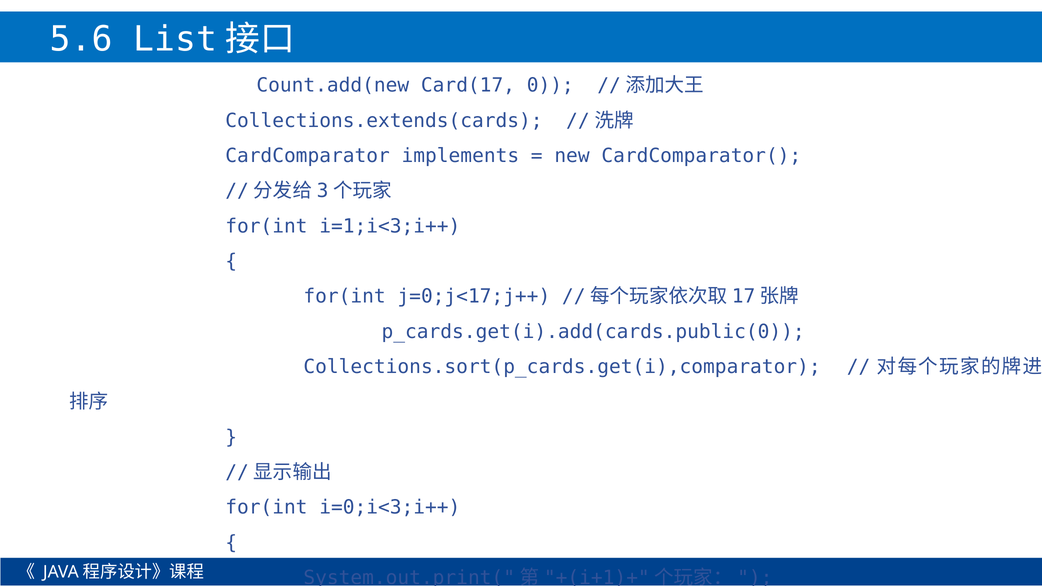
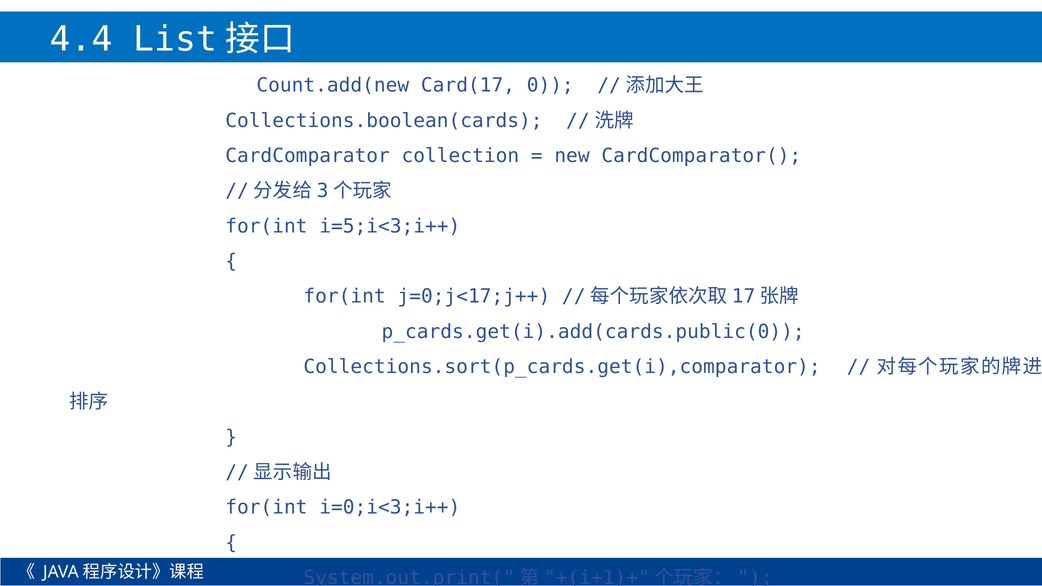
5.6: 5.6 -> 4.4 (81, 39)
Collections.extends(cards: Collections.extends(cards -> Collections.boolean(cards (384, 121)
implements: implements -> collection (460, 156)
i=1;i<3;i++: i=1;i<3;i++ -> i=5;i<3;i++ (390, 226)
